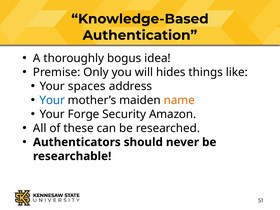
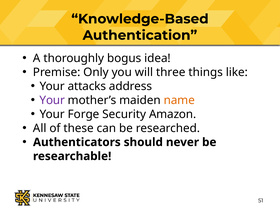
hides: hides -> three (171, 72)
spaces: spaces -> attacks (87, 86)
Your colour: blue -> purple (52, 100)
